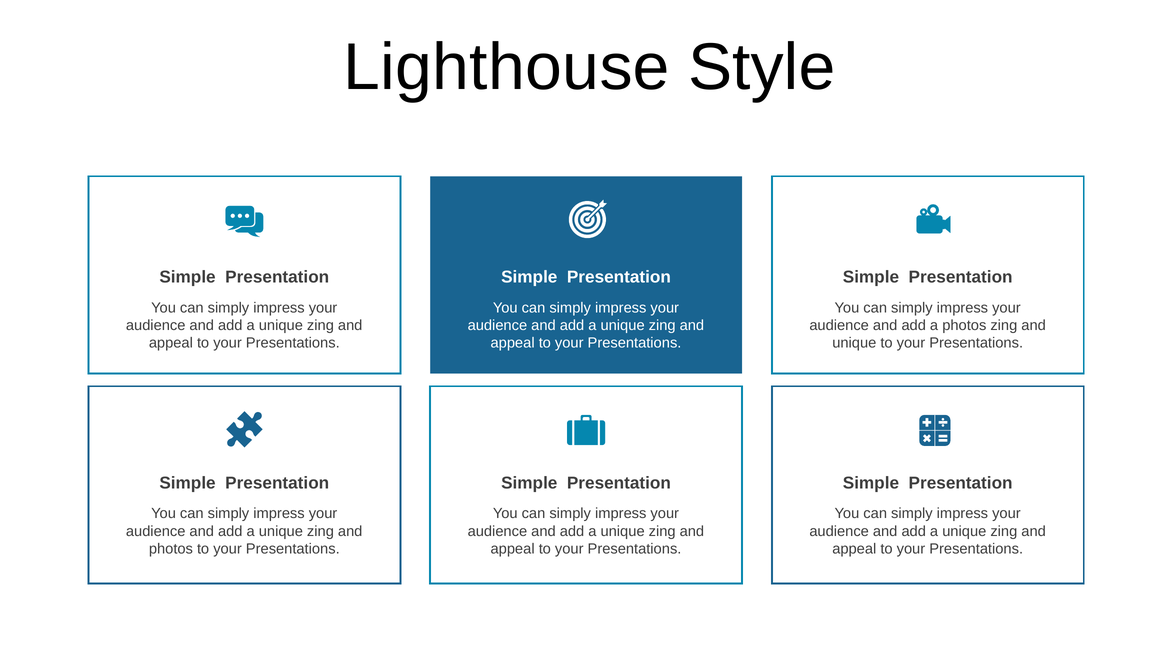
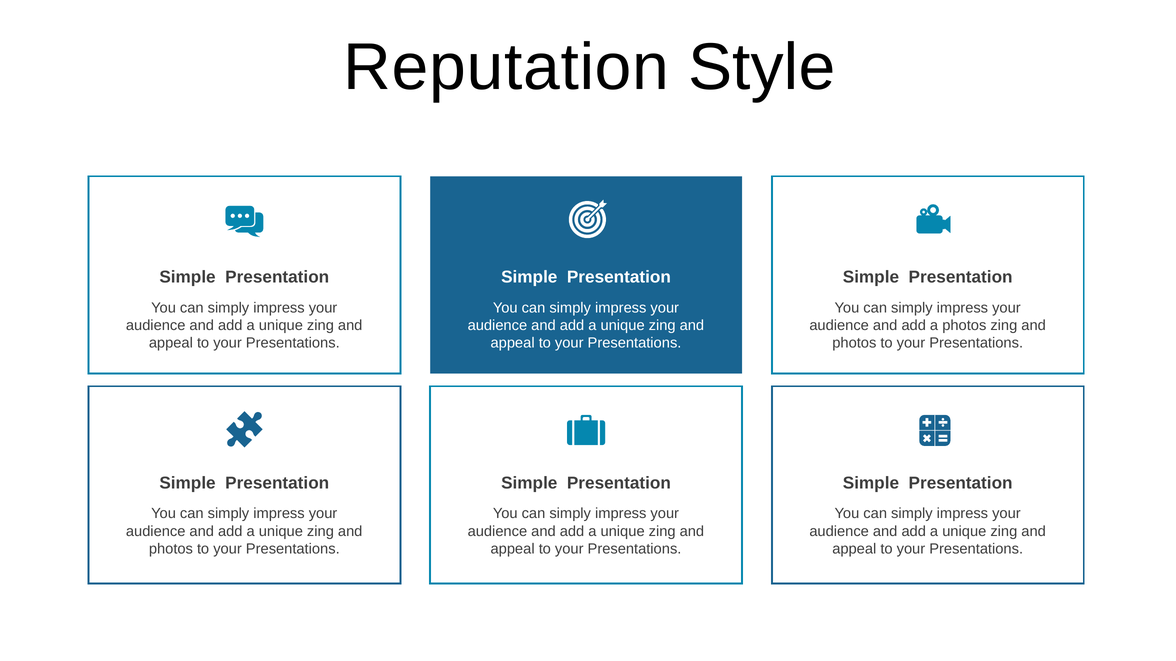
Lighthouse: Lighthouse -> Reputation (506, 67)
unique: unique -> photos (854, 343)
